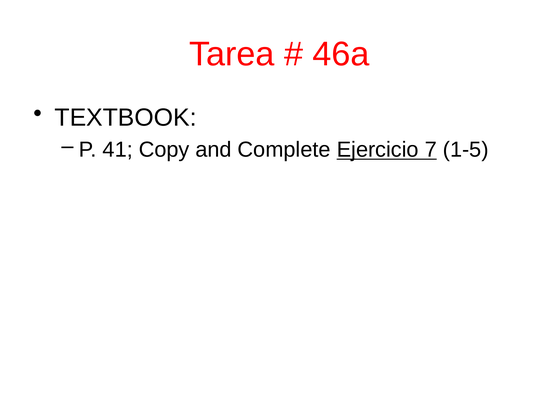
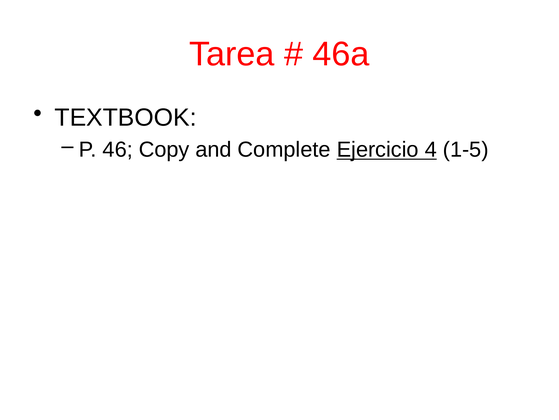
41: 41 -> 46 (118, 149)
7: 7 -> 4 (431, 149)
